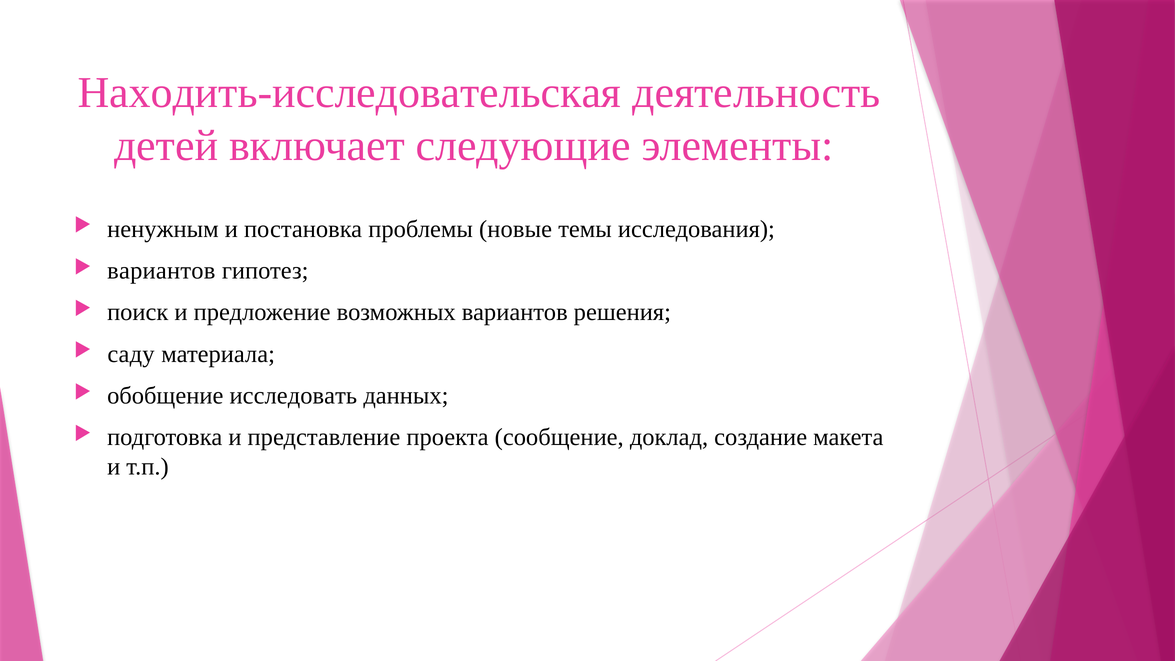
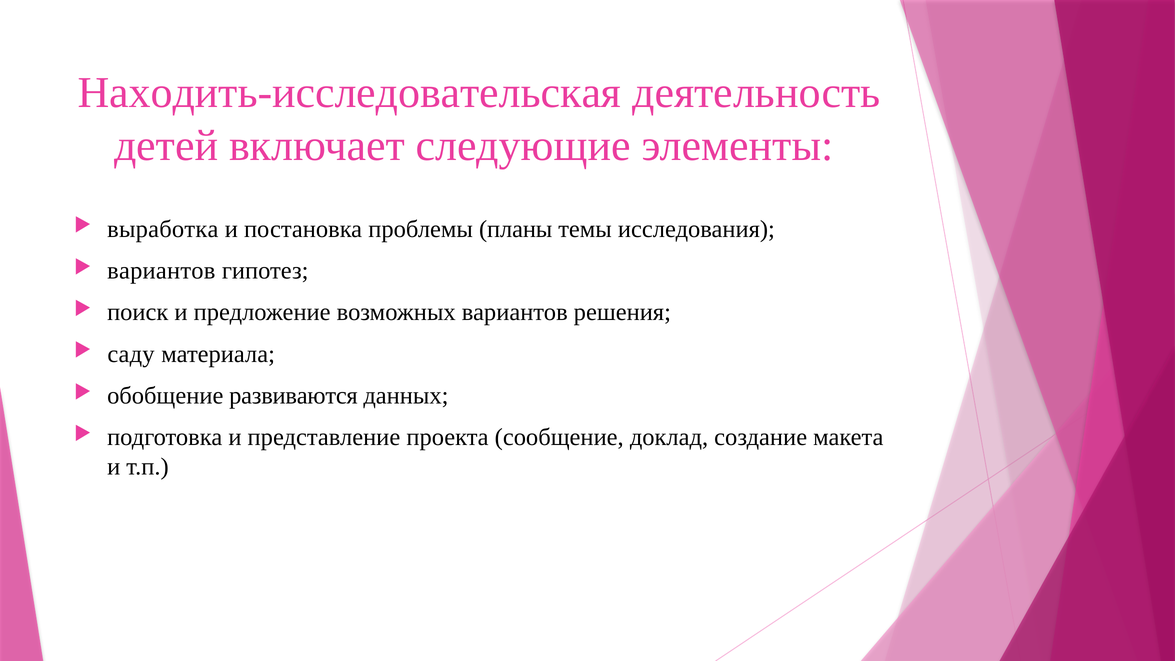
ненужным: ненужным -> выработка (163, 229)
новые: новые -> планы (516, 229)
исследовать: исследовать -> развиваются (293, 396)
